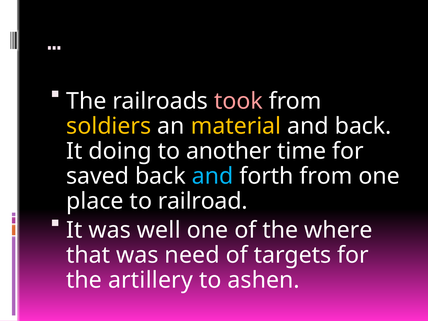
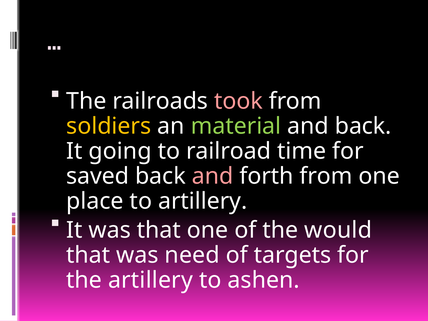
material colour: yellow -> light green (236, 126)
doing: doing -> going (120, 151)
another: another -> railroad (229, 151)
and colour: light blue -> pink (213, 176)
to railroad: railroad -> artillery (203, 201)
was well: well -> that (159, 230)
where: where -> would (338, 230)
